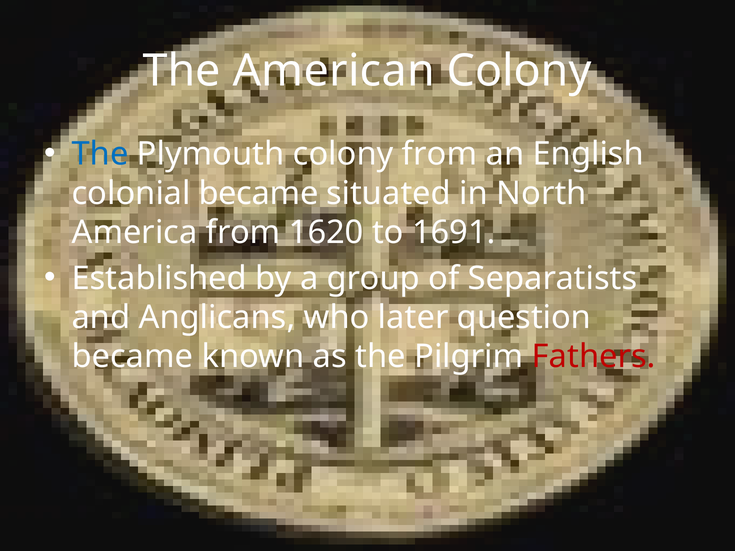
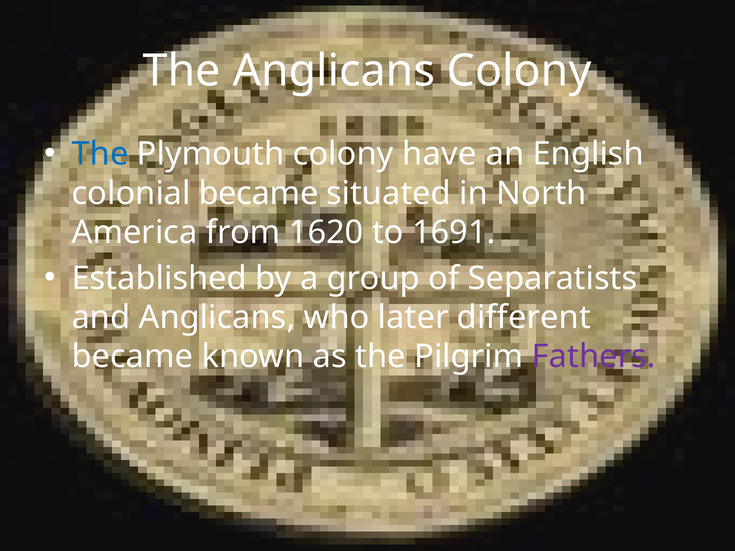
The American: American -> Anglicans (334, 71)
colony from: from -> have (439, 154)
question: question -> different (524, 318)
Fathers colour: red -> purple (594, 357)
